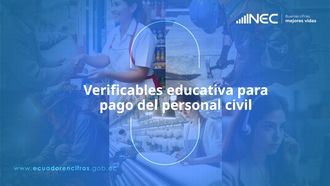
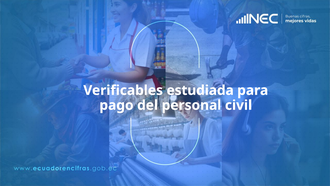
educativa: educativa -> estudiada (200, 90)
